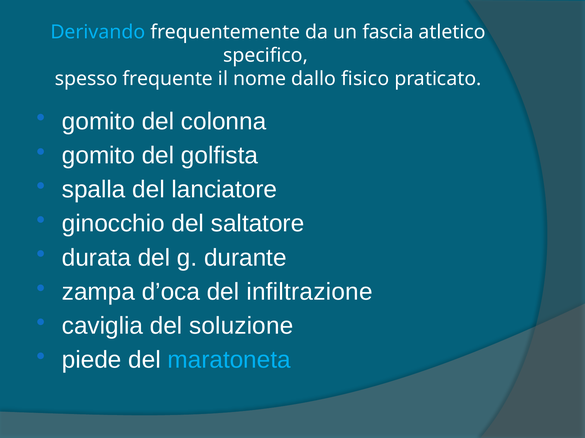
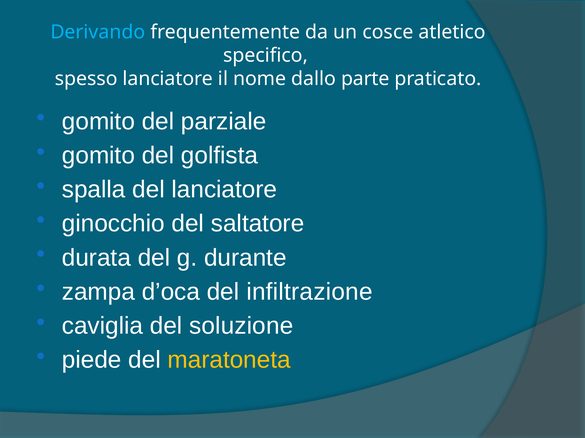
fascia: fascia -> cosce (388, 32)
spesso frequente: frequente -> lanciatore (168, 79)
fisico: fisico -> parte (365, 79)
colonna: colonna -> parziale (224, 122)
maratoneta colour: light blue -> yellow (229, 361)
